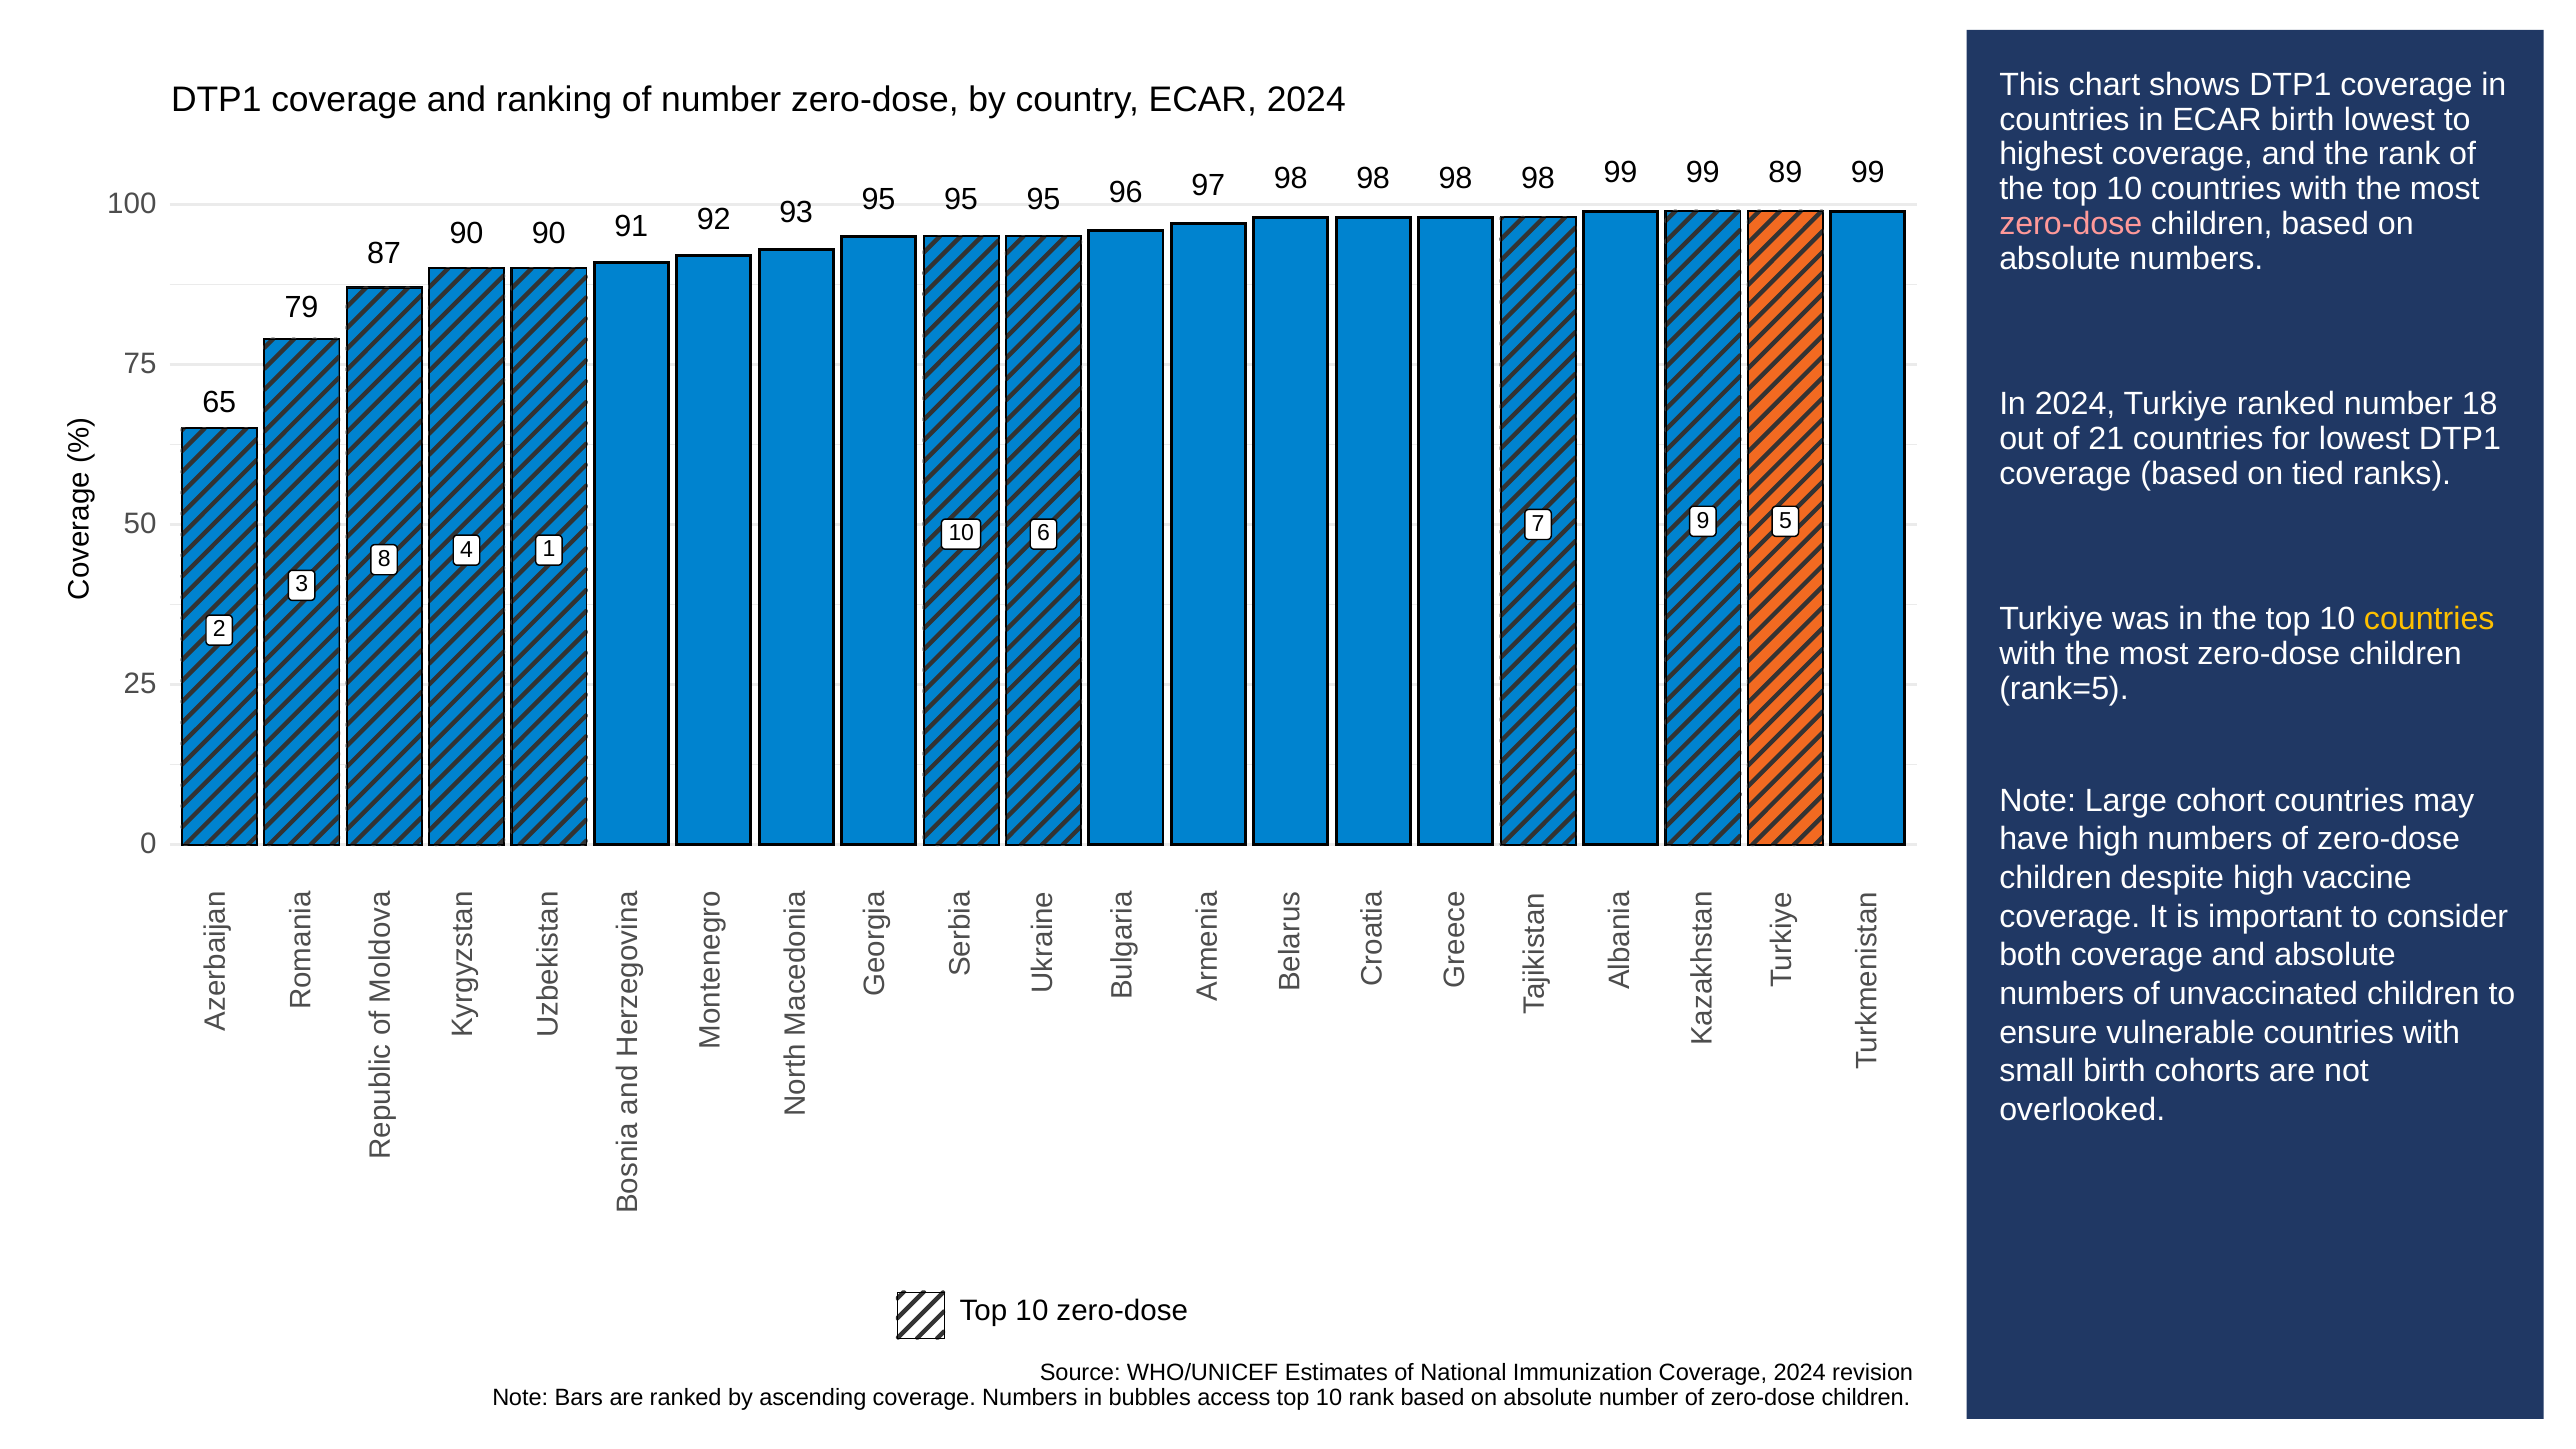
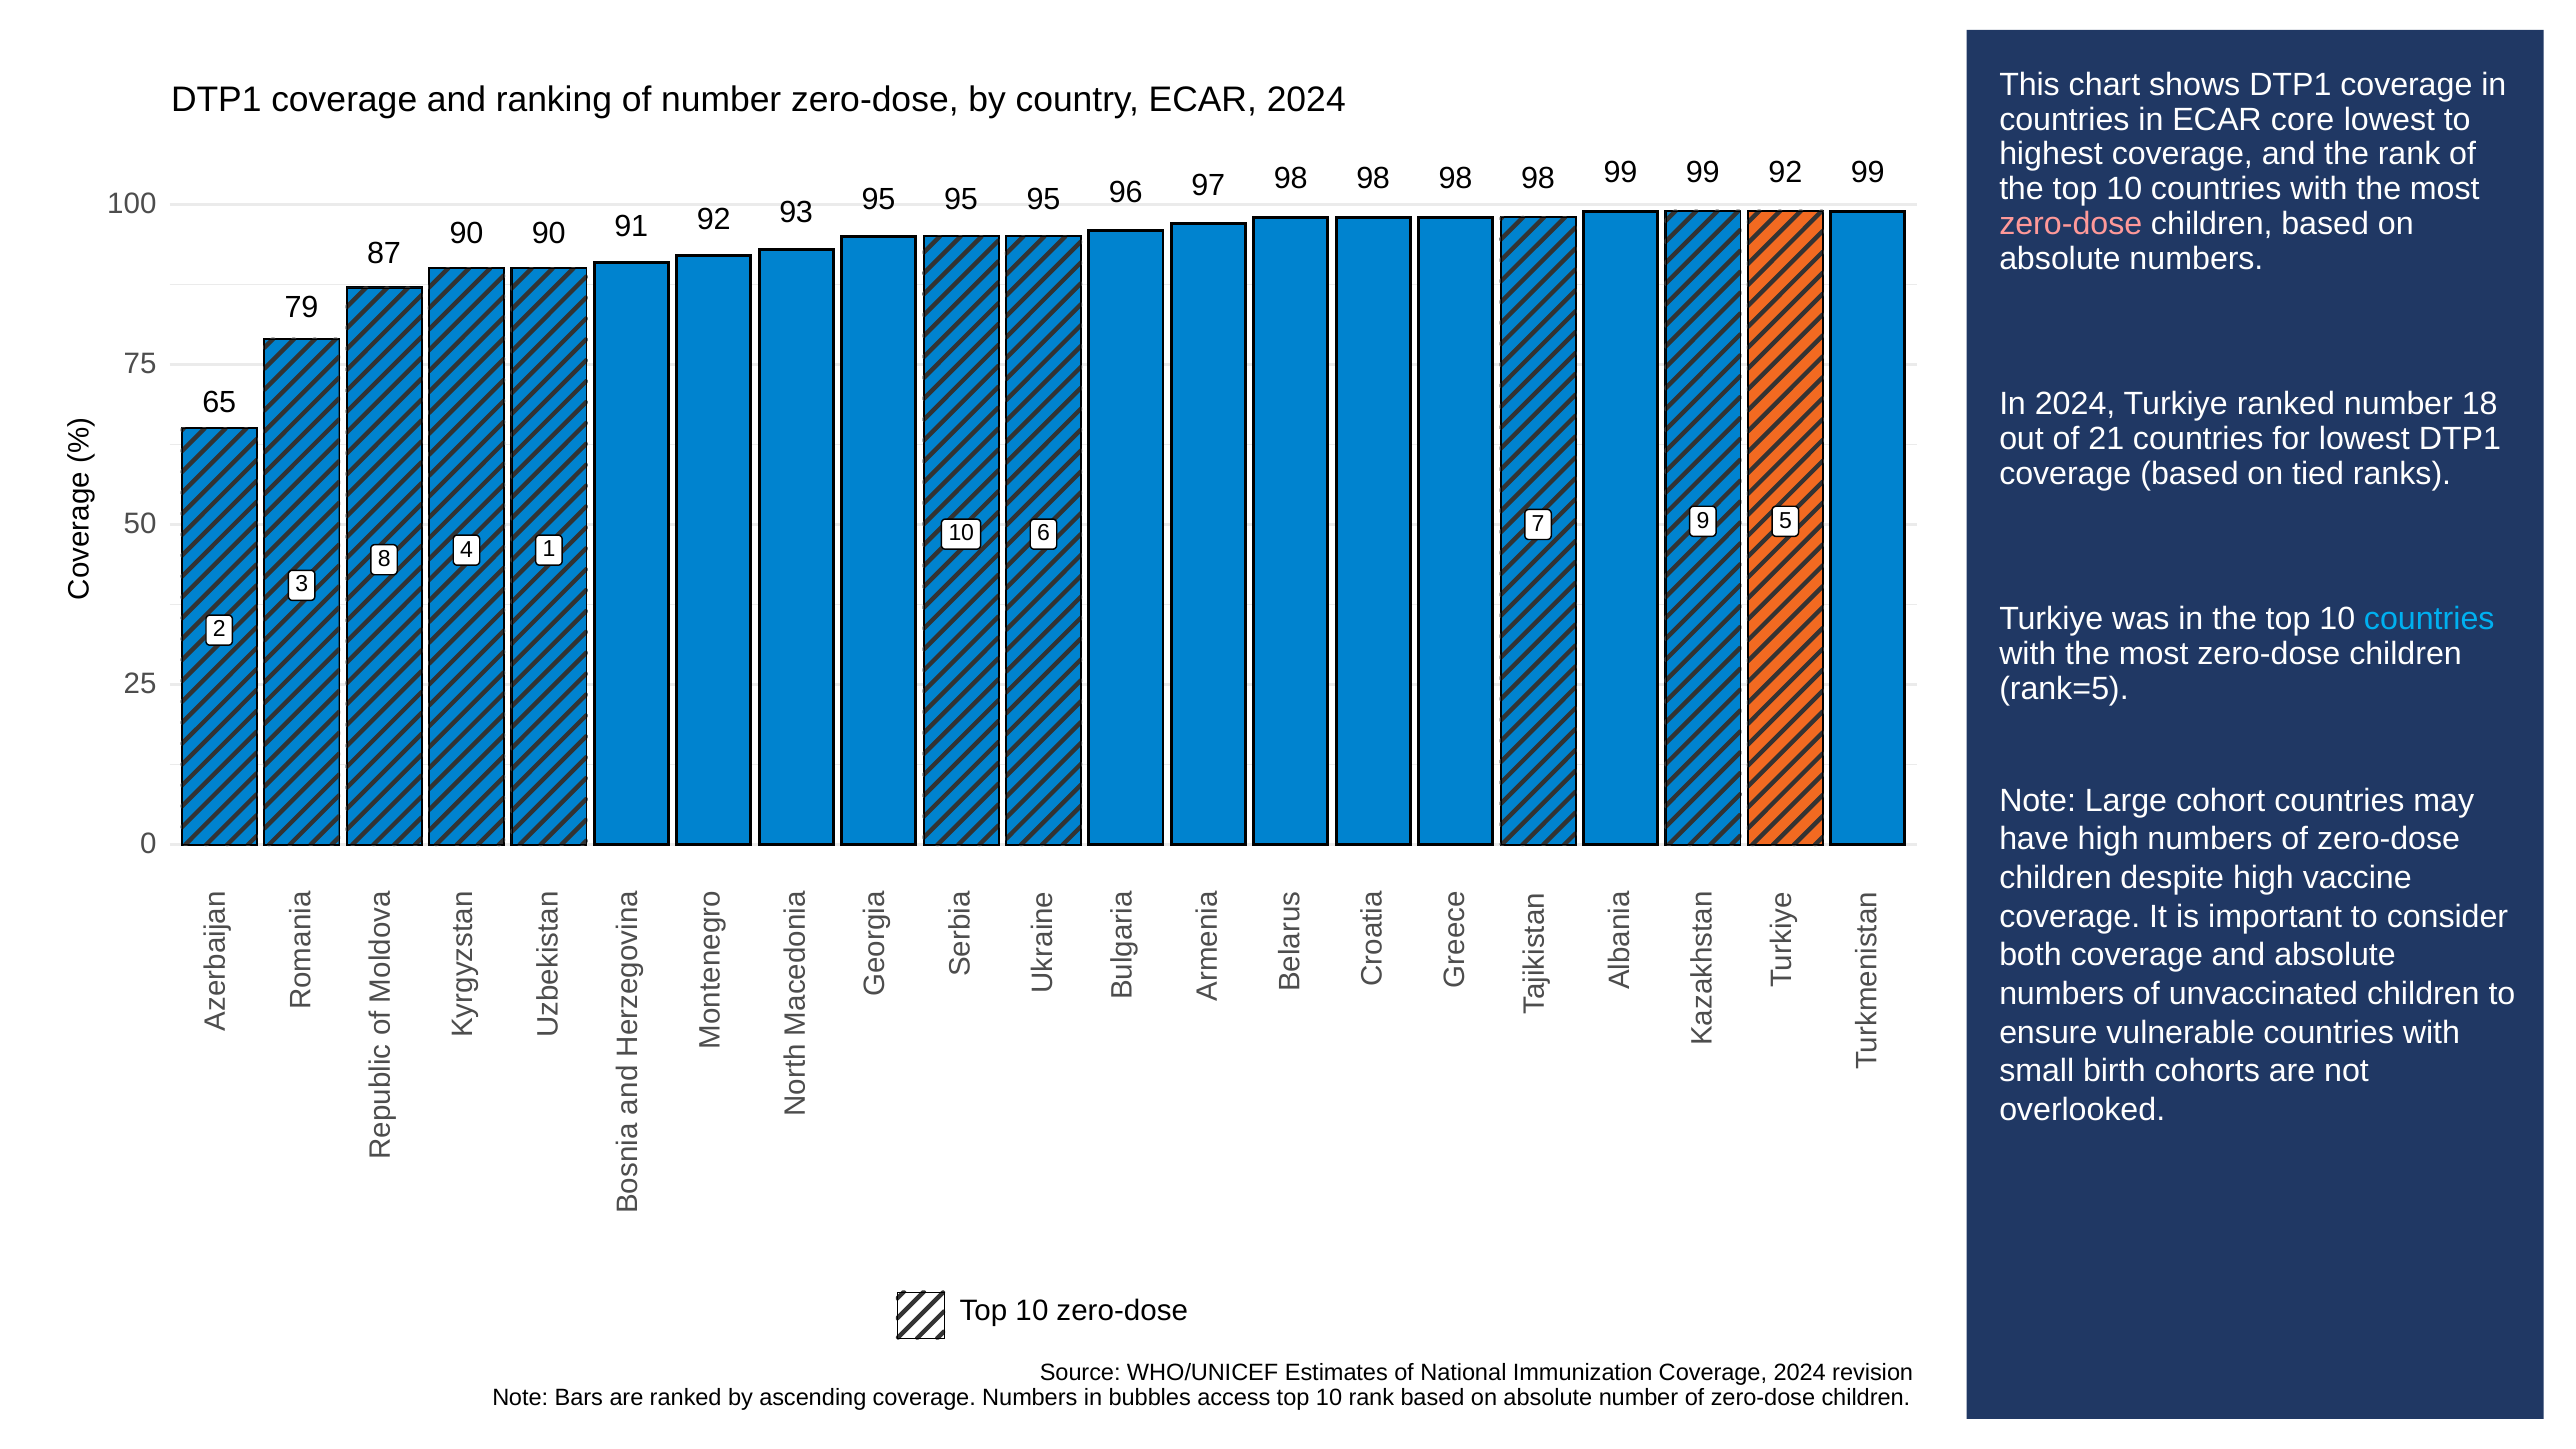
ECAR birth: birth -> core (2303, 119)
98 89: 89 -> 92 (1785, 172)
countries colour: yellow -> light blue (2429, 619)
